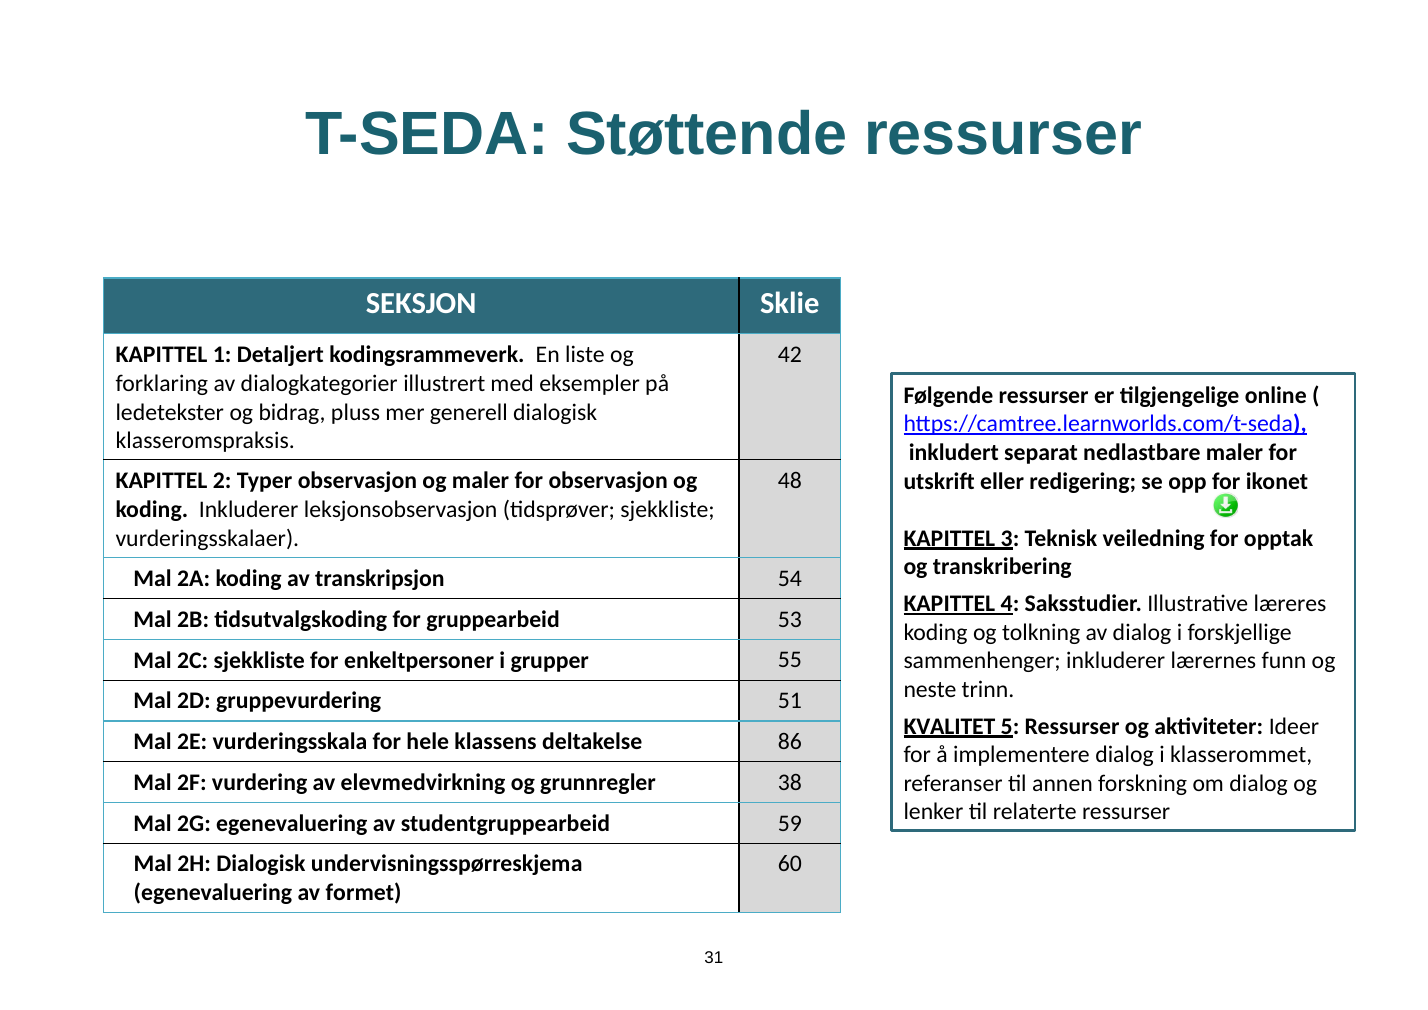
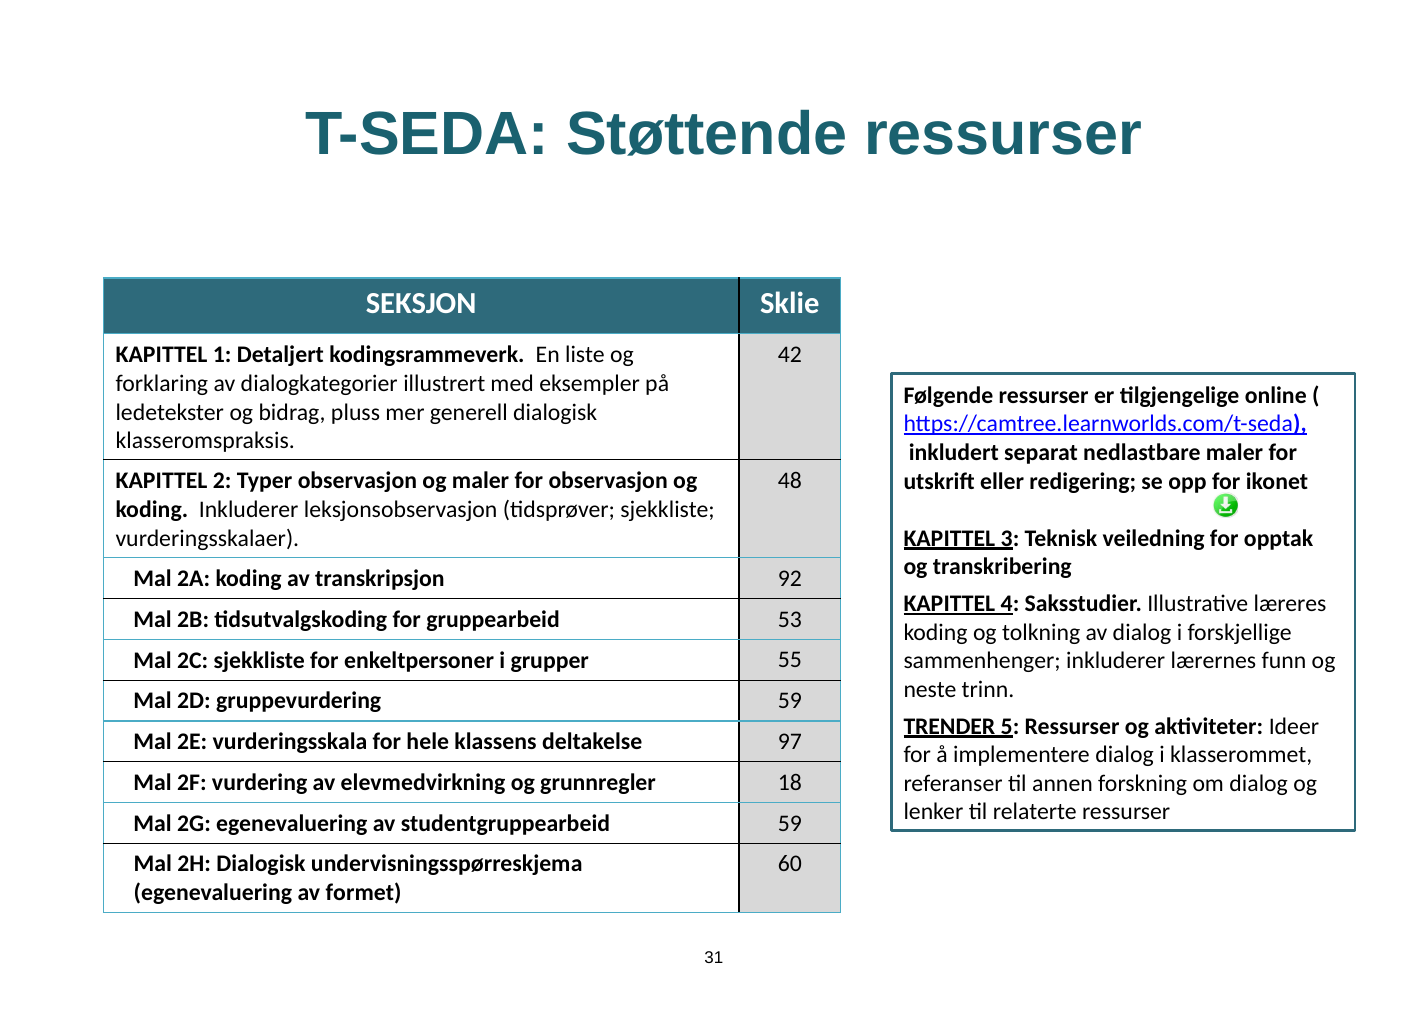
54: 54 -> 92 (790, 578)
gruppevurdering 51: 51 -> 59 (790, 701)
KVALITET: KVALITET -> TRENDER (949, 726)
86: 86 -> 97 (790, 742)
38: 38 -> 18 (790, 783)
